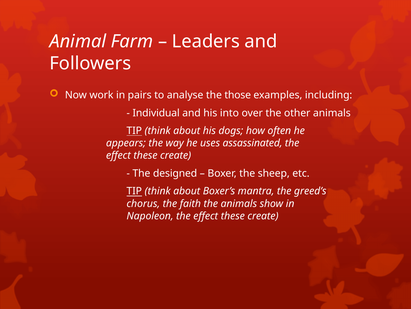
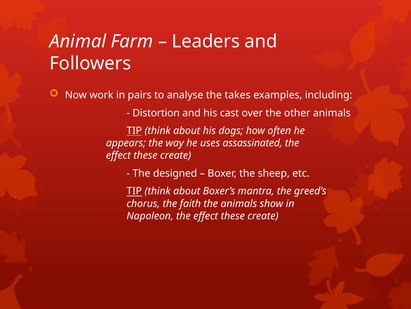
those: those -> takes (238, 95)
Individual: Individual -> Distortion (156, 113)
into: into -> cast (229, 113)
